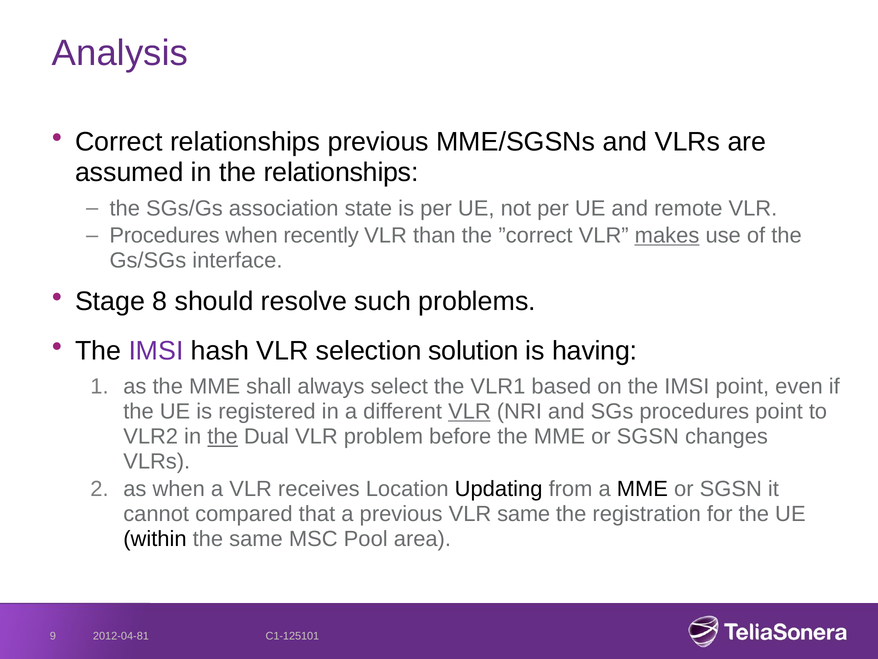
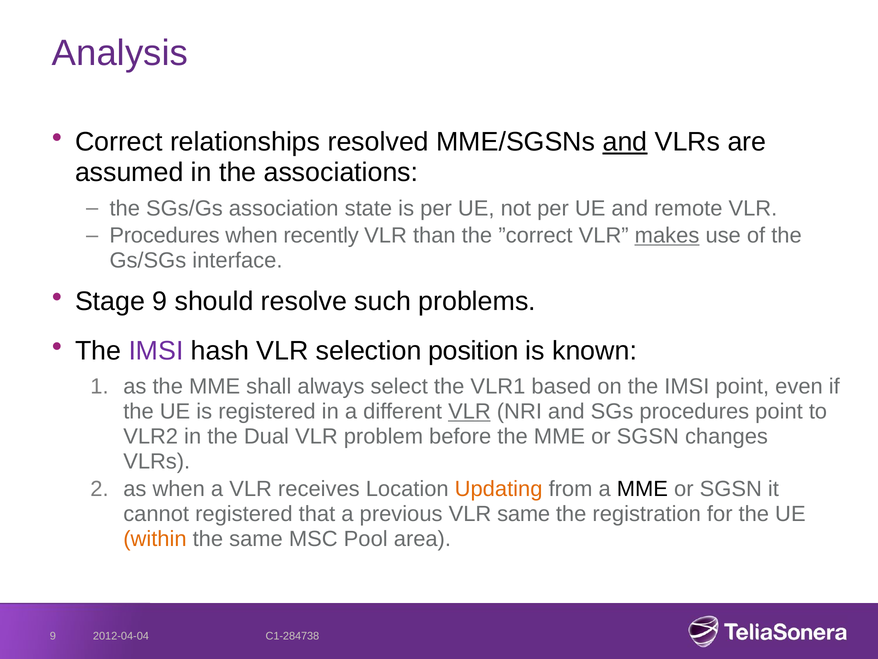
relationships previous: previous -> resolved (378, 142)
and underline: none -> present (625, 142)
the relationships: relationships -> associations (341, 172)
Stage 8: 8 -> 9 (160, 301)
solution: solution -> position (474, 351)
having: having -> known (595, 351)
the underline: present -> none (223, 436)
Updating colour: black -> orange (499, 489)
cannot compared: compared -> registered (244, 514)
within colour: black -> orange (155, 539)
2012-04-81: 2012-04-81 -> 2012-04-04 (121, 636)
C1-125101: C1-125101 -> C1-284738 (292, 636)
